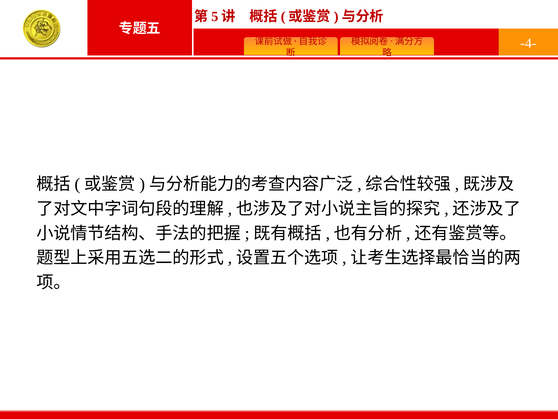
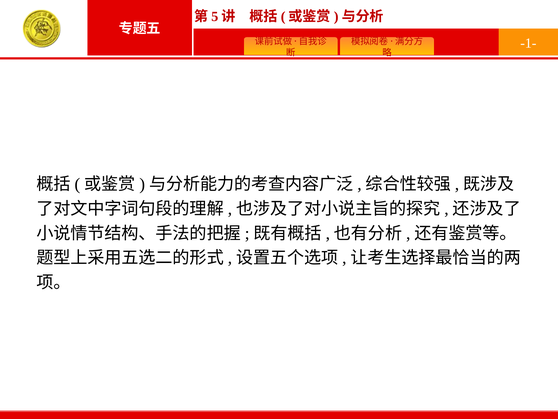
-4-: -4- -> -1- (528, 43)
